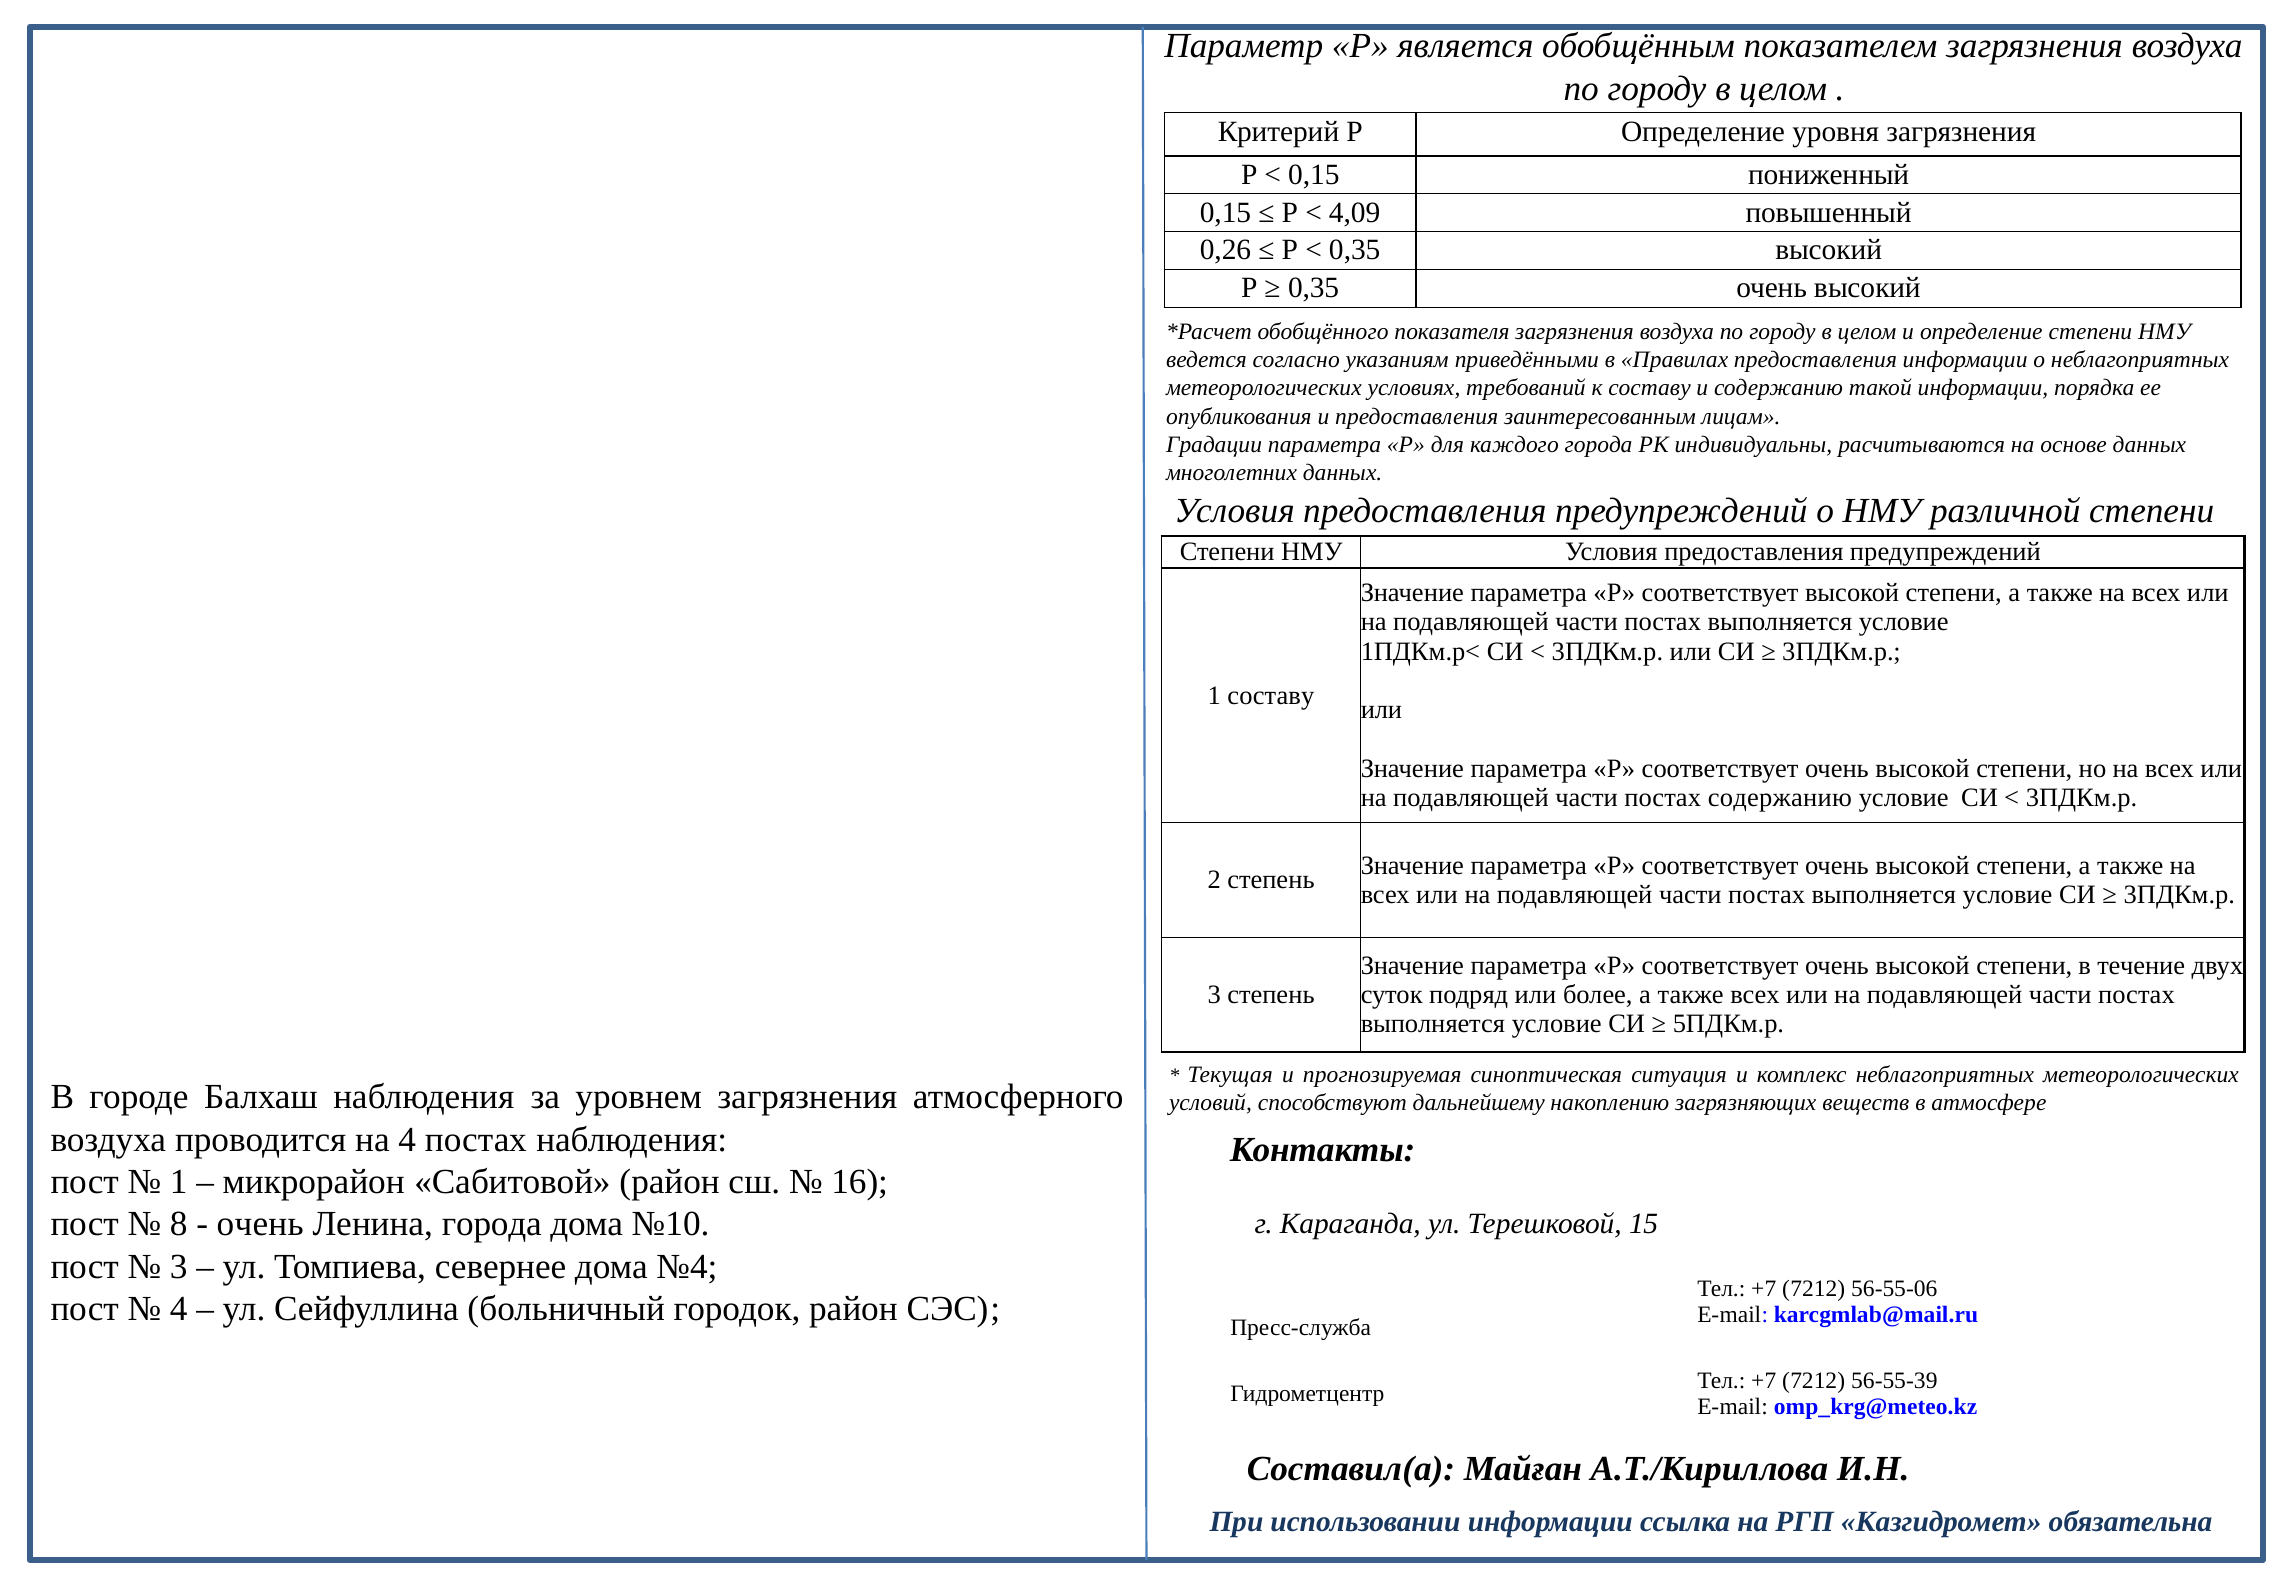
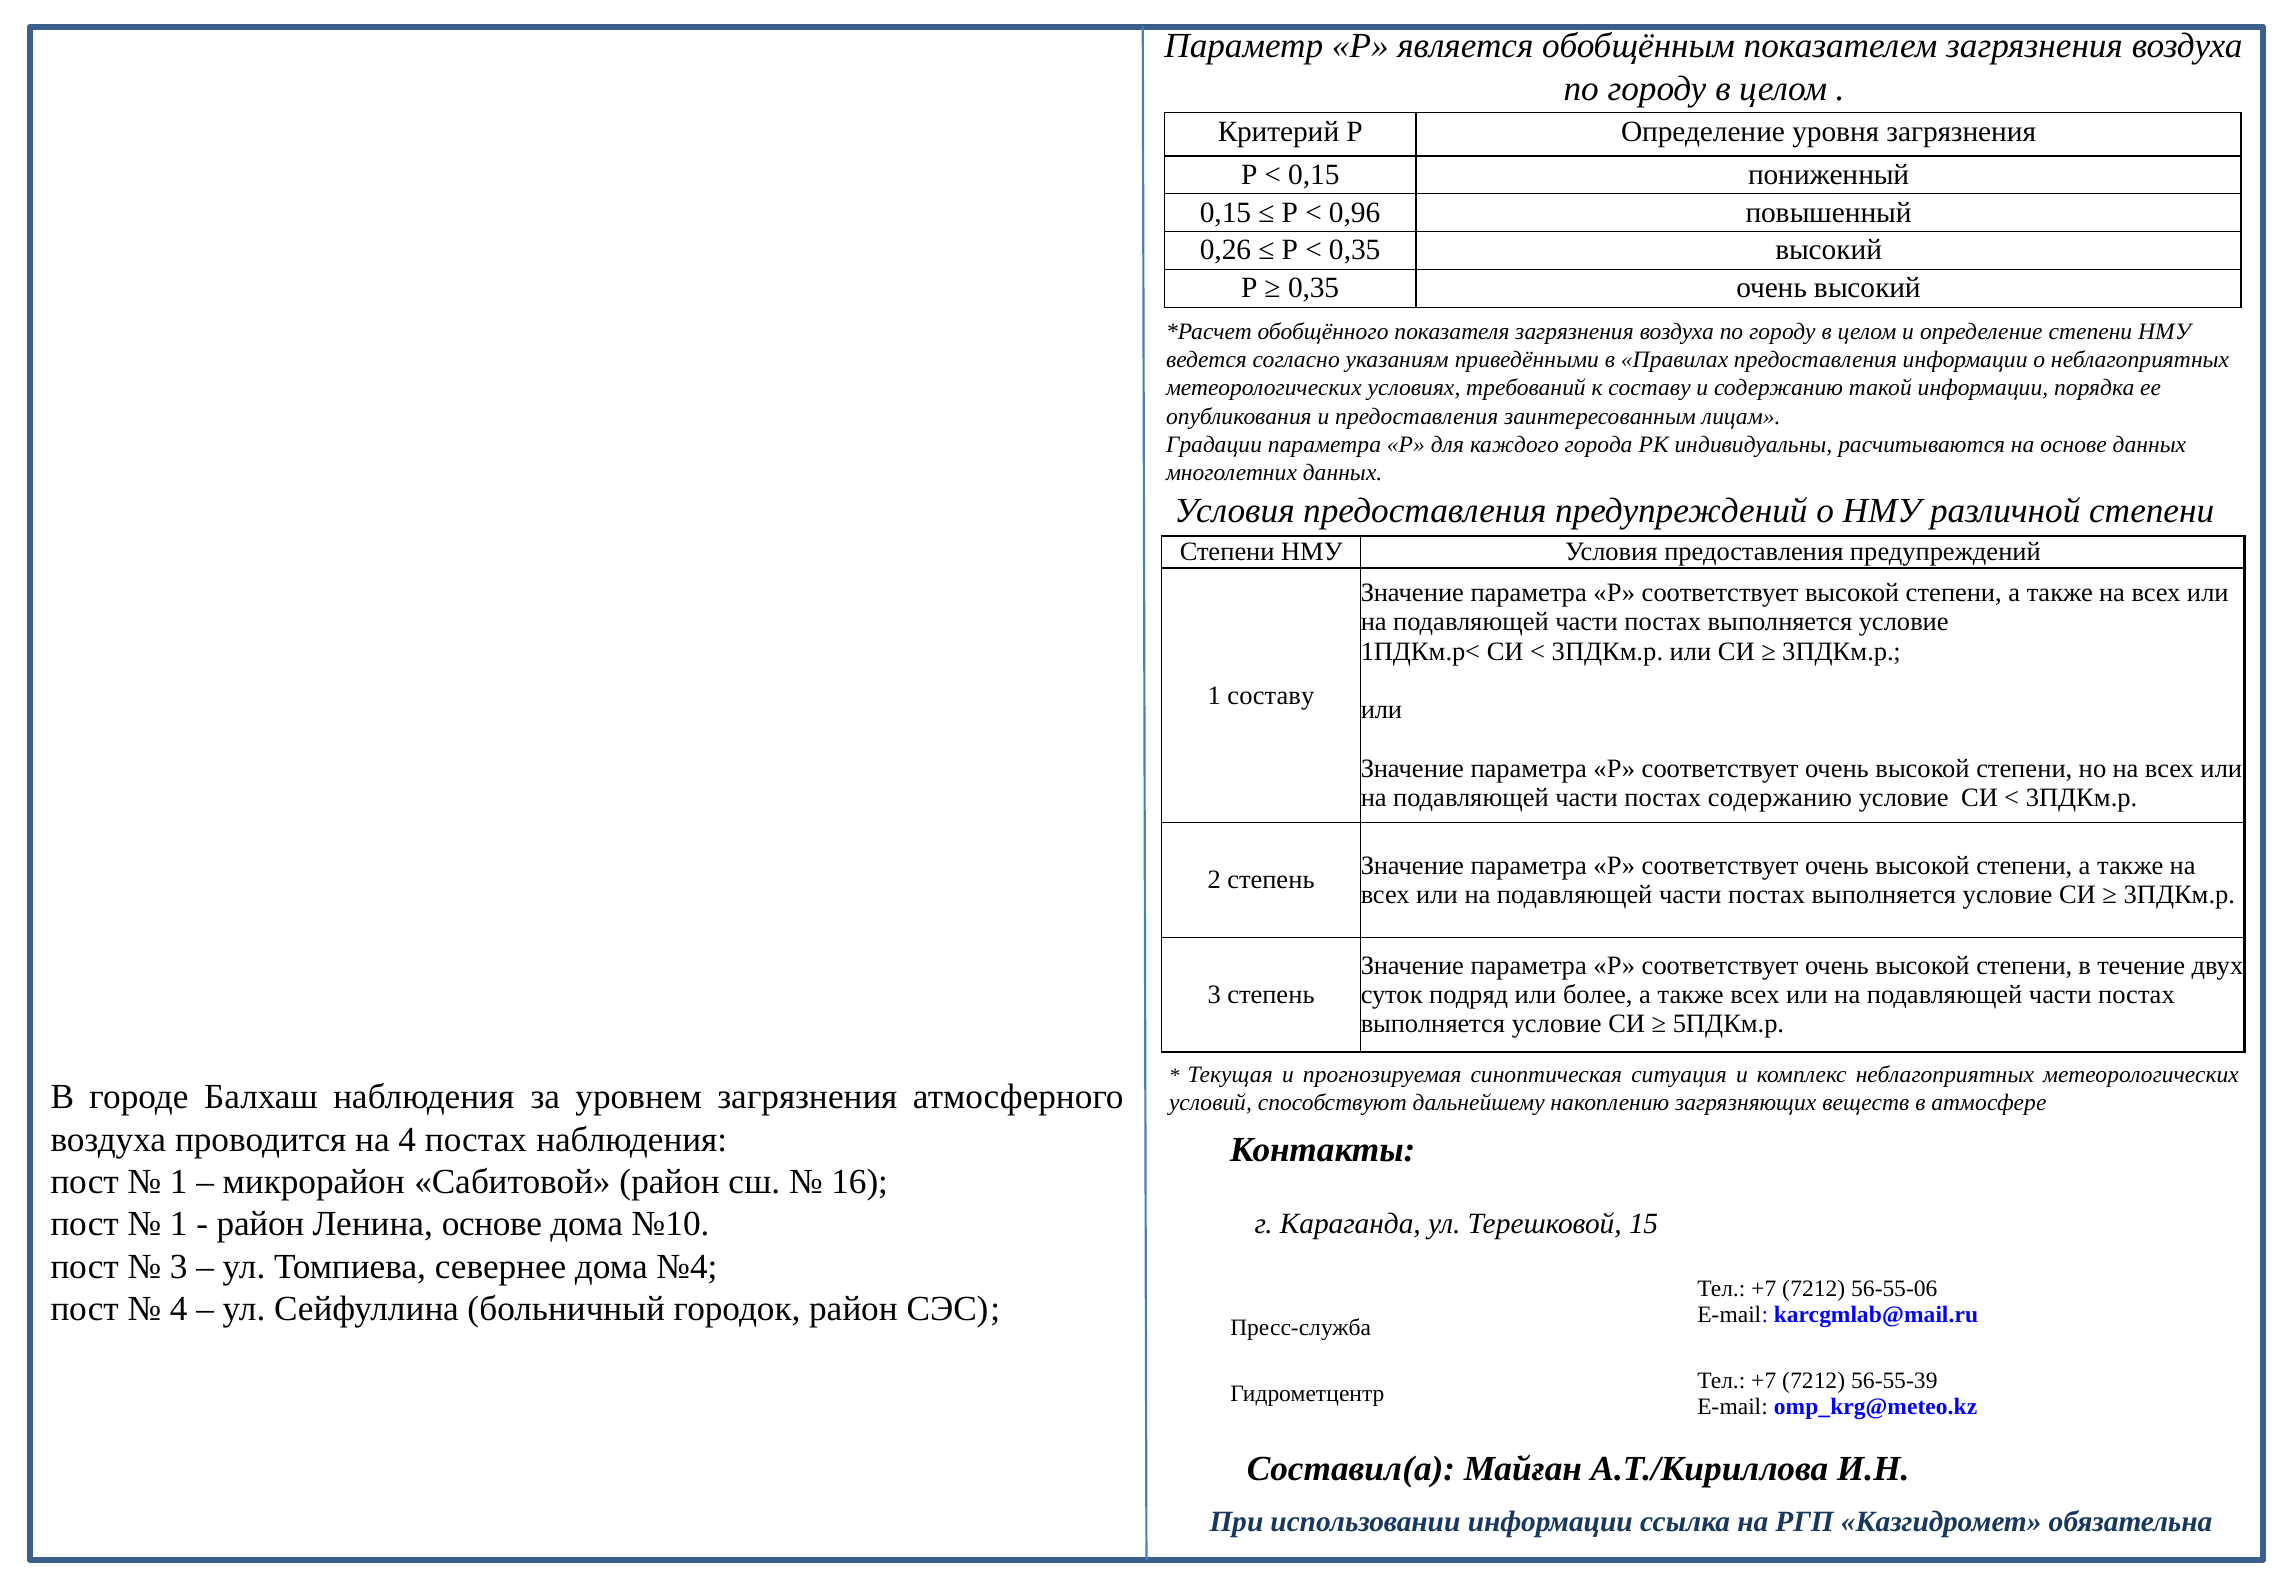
4,09: 4,09 -> 0,96 (1355, 212)
8: 8 -> 1 (179, 1225)
очень: очень -> район (260, 1225)
Ленина города: города -> основе (492, 1225)
